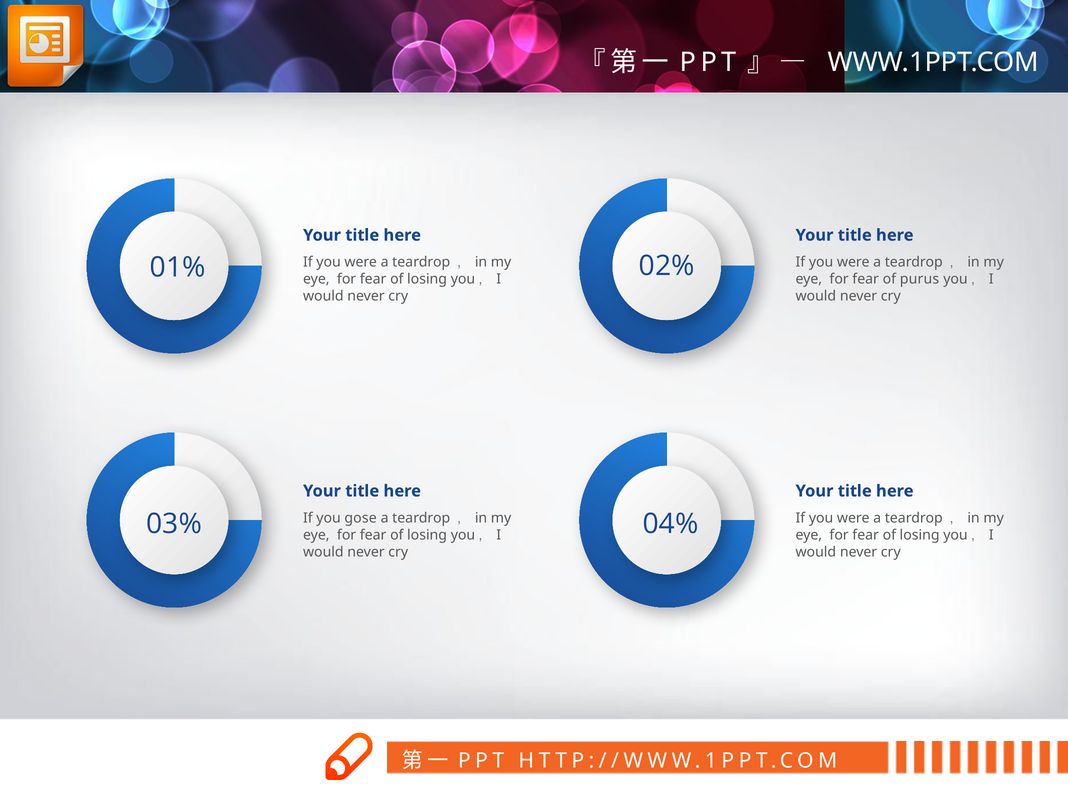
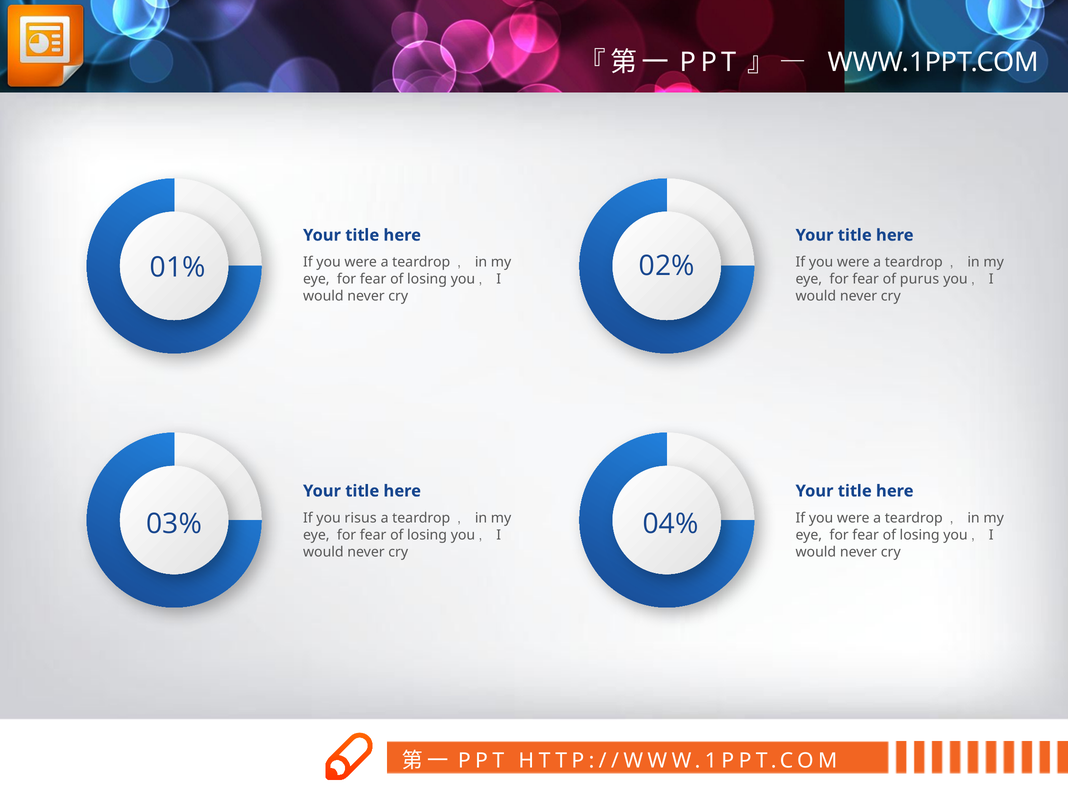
gose: gose -> risus (361, 518)
